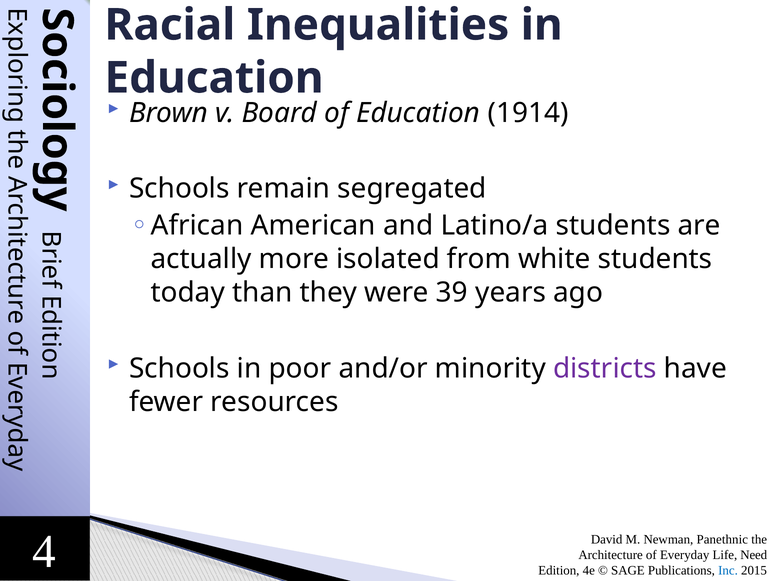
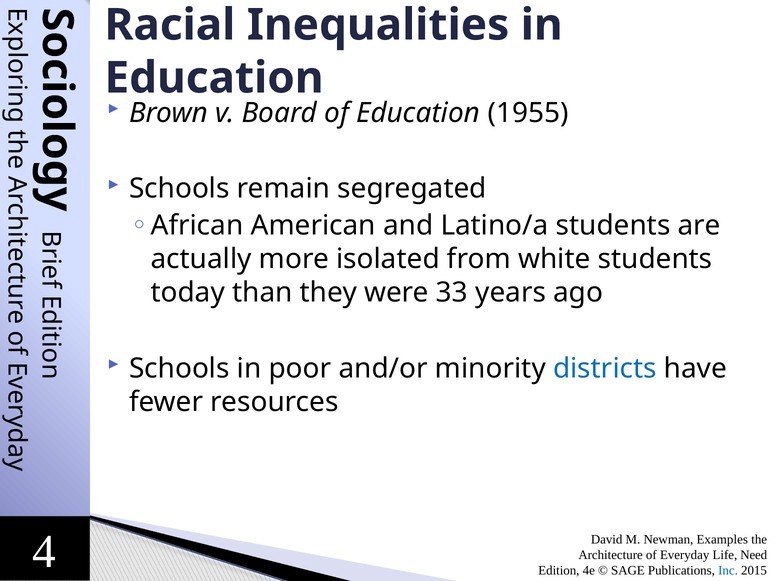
1914: 1914 -> 1955 (528, 113)
39: 39 -> 33 (452, 293)
districts colour: purple -> blue (605, 369)
Panethnic: Panethnic -> Examples (722, 540)
